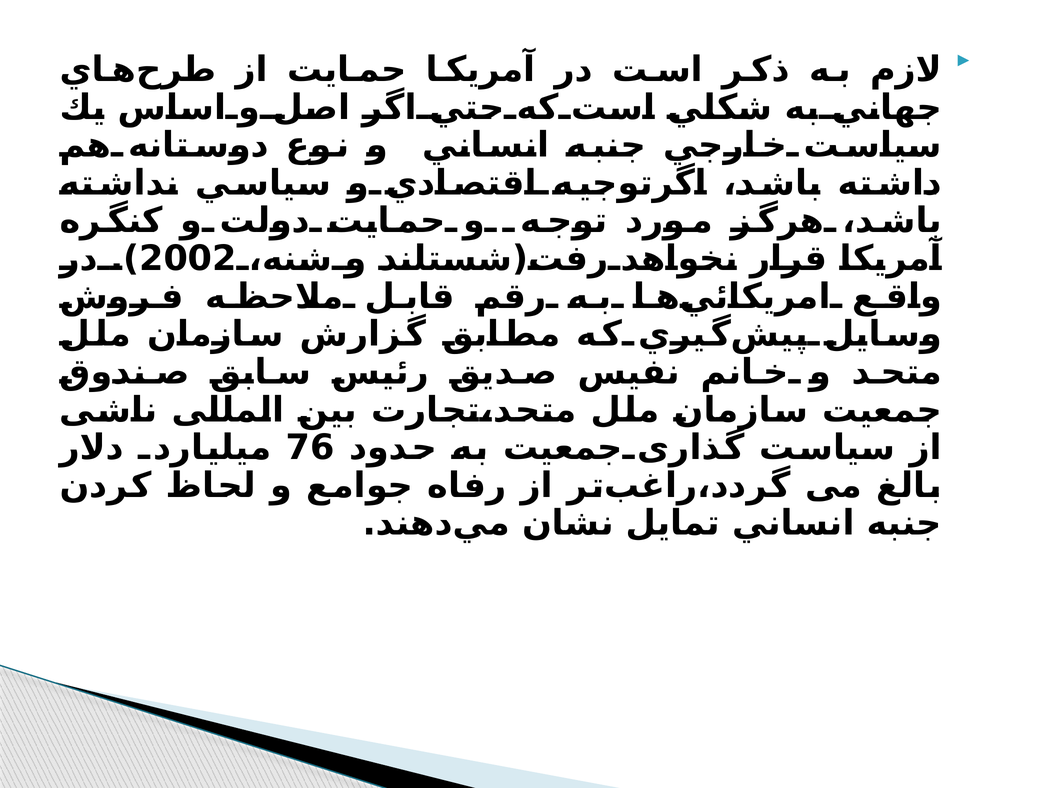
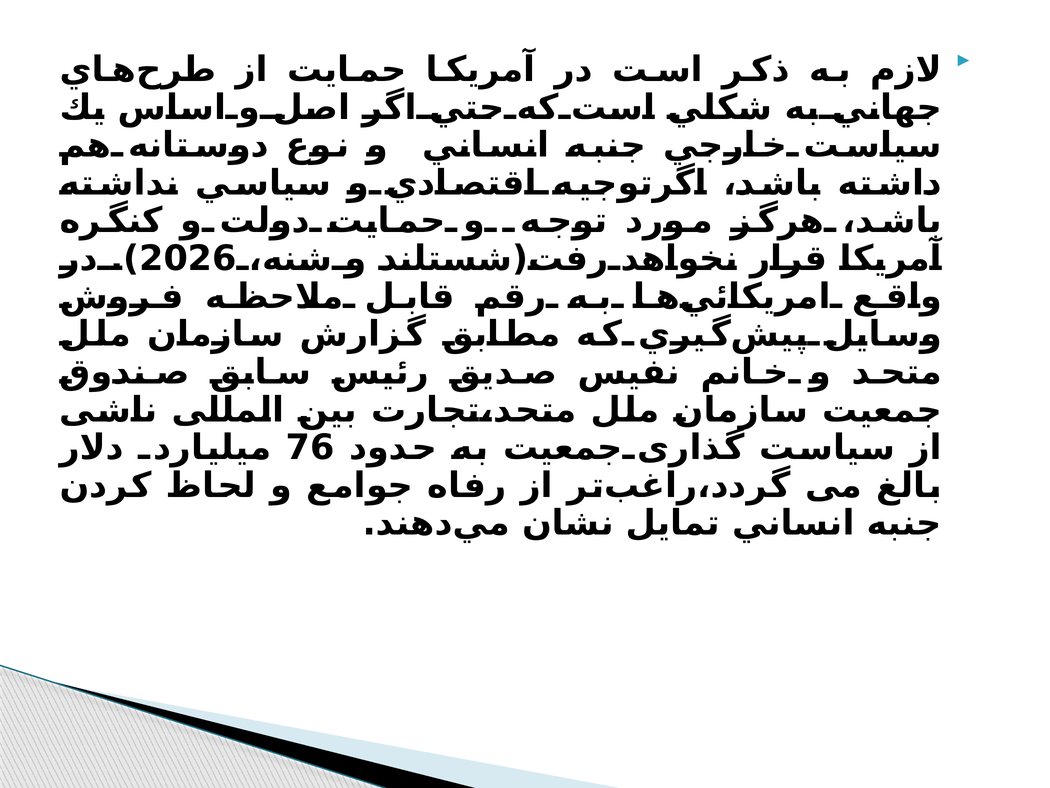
2002: 2002 -> 2026 (188, 259)
